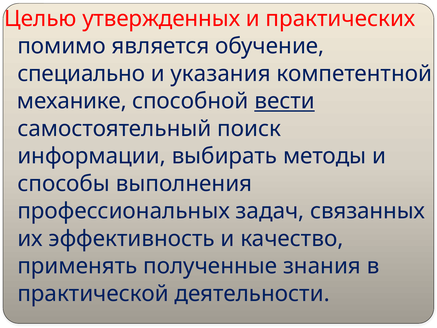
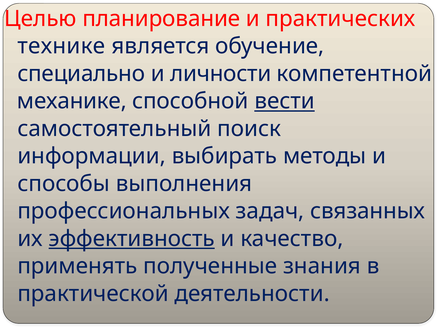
утвержденных: утвержденных -> планирование (161, 19)
помимо: помимо -> технике (61, 46)
указания: указания -> личности (221, 74)
эффективность underline: none -> present (132, 239)
